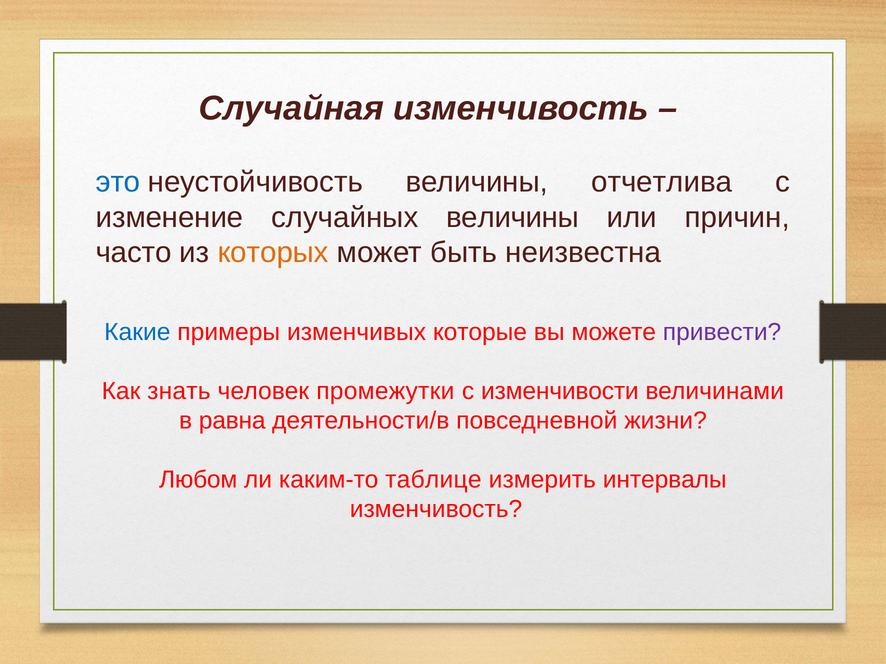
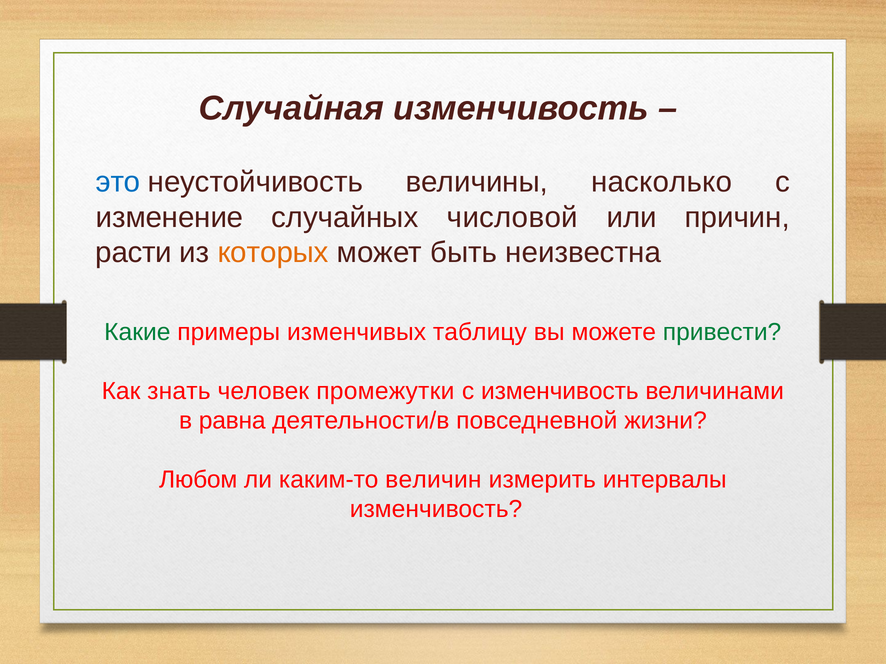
отчетлива: отчетлива -> насколько (662, 182)
случайных величины: величины -> числовой (512, 217)
часто: часто -> расти (134, 253)
Какие colour: blue -> green (137, 332)
которые: которые -> таблицу (480, 332)
привести colour: purple -> green (722, 332)
с изменчивости: изменчивости -> изменчивость (560, 391)
таблице: таблице -> величин (433, 480)
